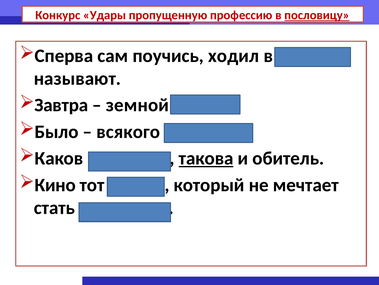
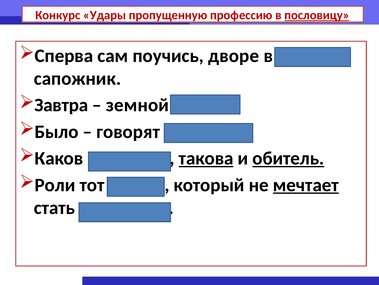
ходил: ходил -> дворе (234, 56)
называют: называют -> сапожник (77, 78)
всякого: всякого -> говорят (128, 131)
обитель underline: none -> present (288, 158)
Кино: Кино -> Роли (55, 185)
мечтает underline: none -> present (306, 185)
